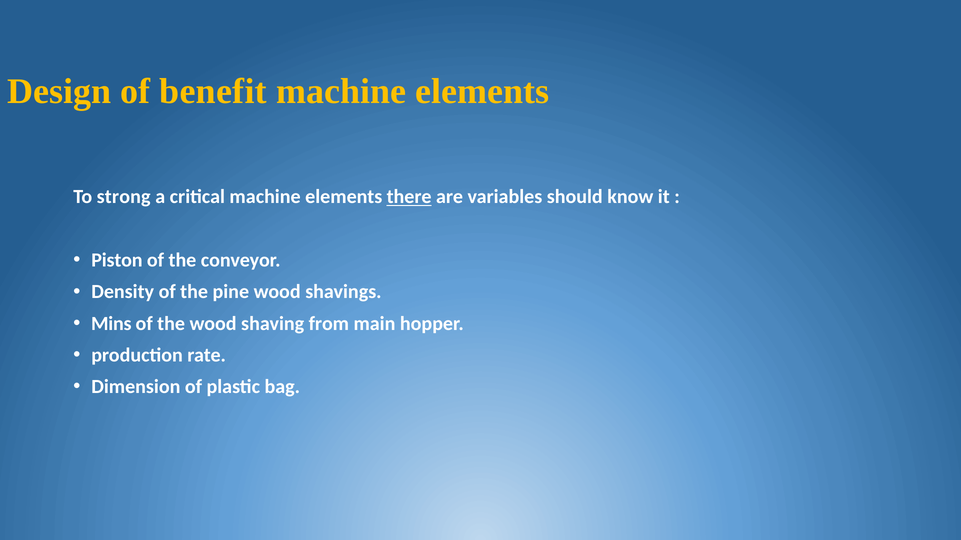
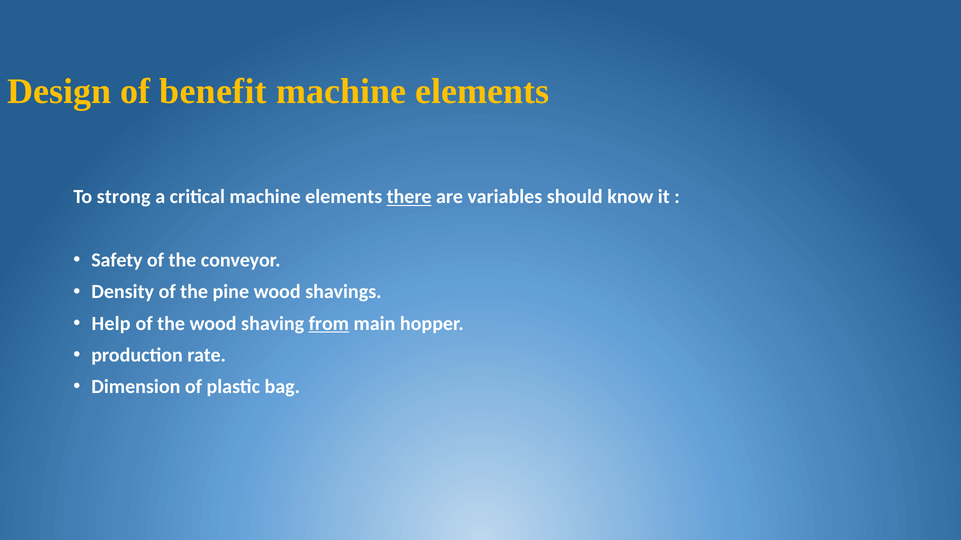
Piston: Piston -> Safety (117, 260)
Mins: Mins -> Help (111, 324)
from underline: none -> present (329, 324)
